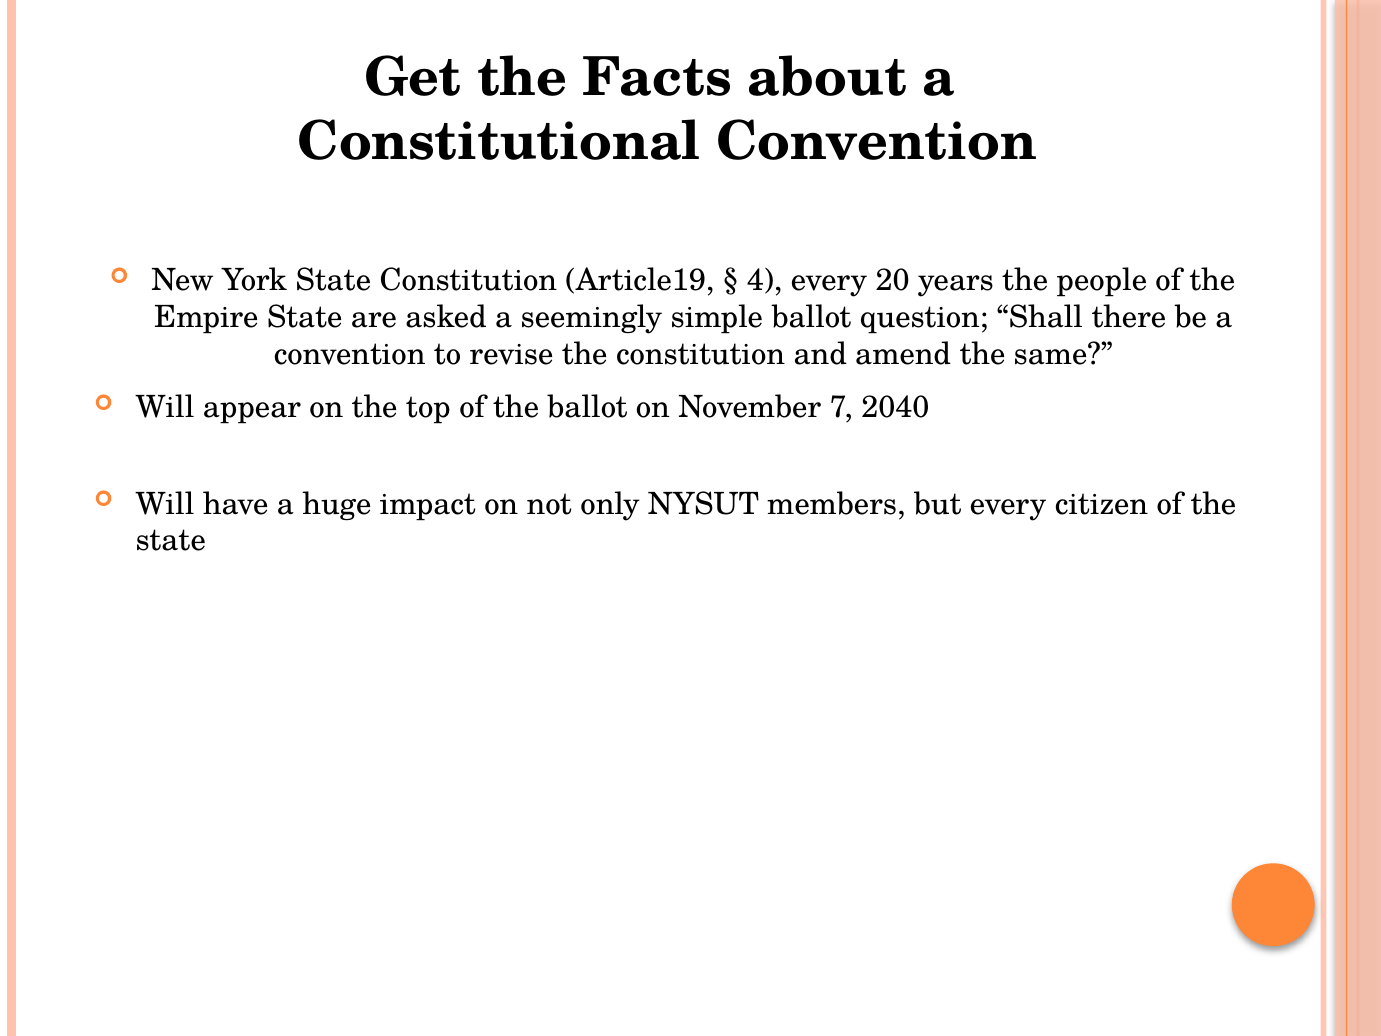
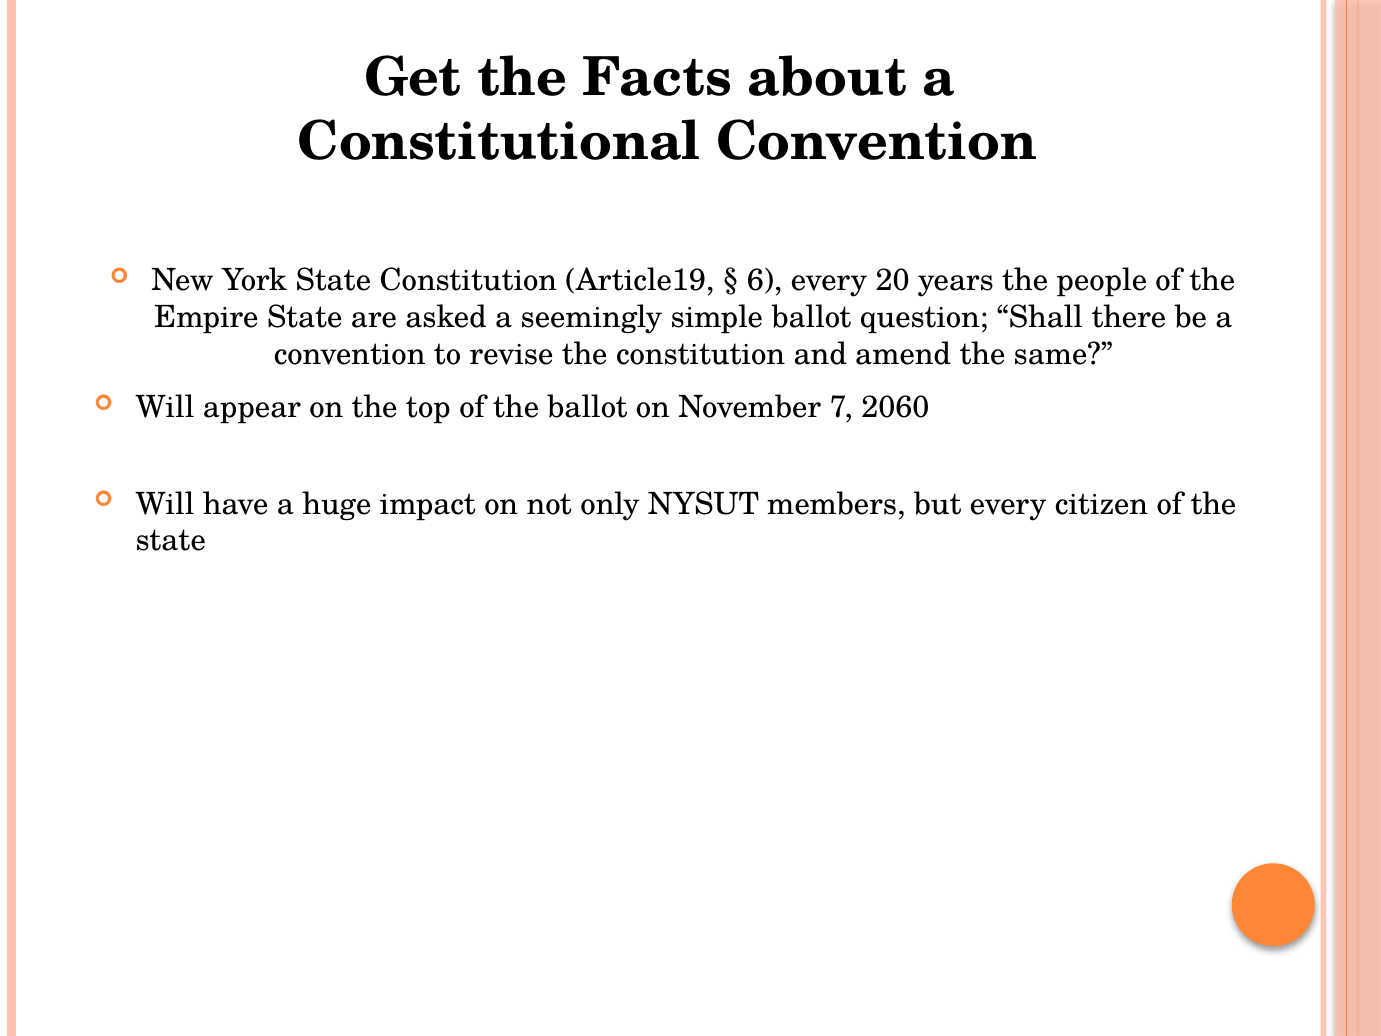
4: 4 -> 6 (765, 280)
2040: 2040 -> 2060 (895, 407)
